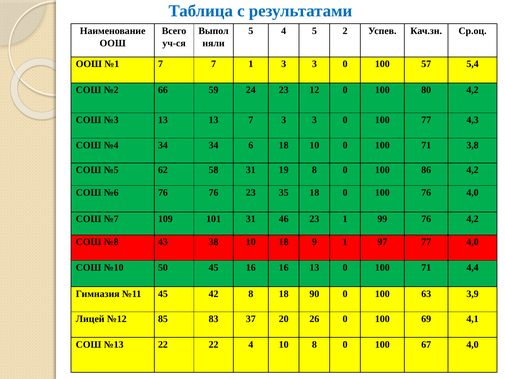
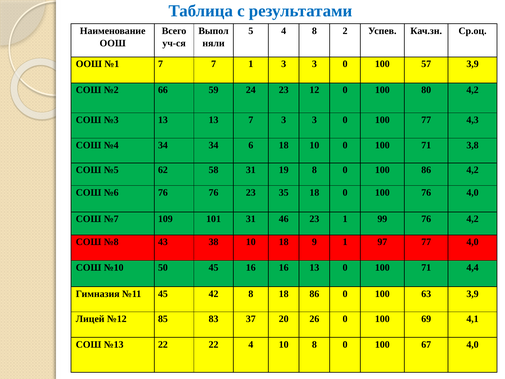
4 5: 5 -> 8 (314, 31)
57 5,4: 5,4 -> 3,9 (473, 64)
18 90: 90 -> 86 (314, 294)
